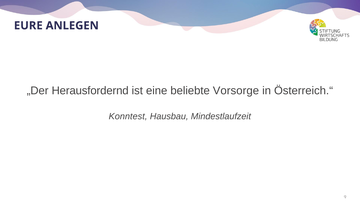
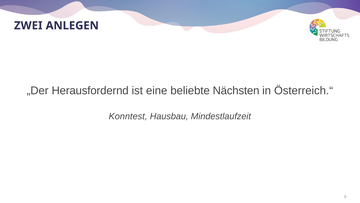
EURE: EURE -> ZWEI (28, 26)
Vorsorge: Vorsorge -> Nächsten (236, 90)
